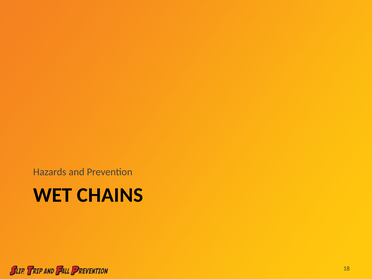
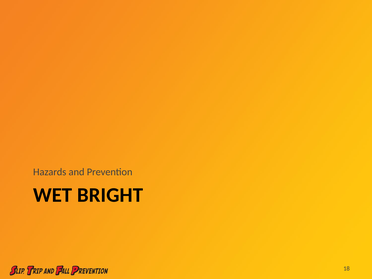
CHAINS: CHAINS -> BRIGHT (110, 195)
